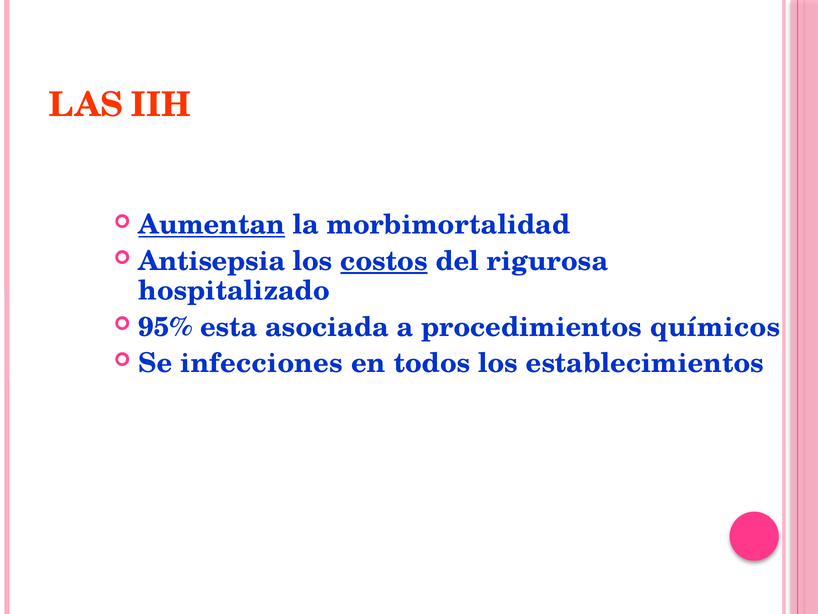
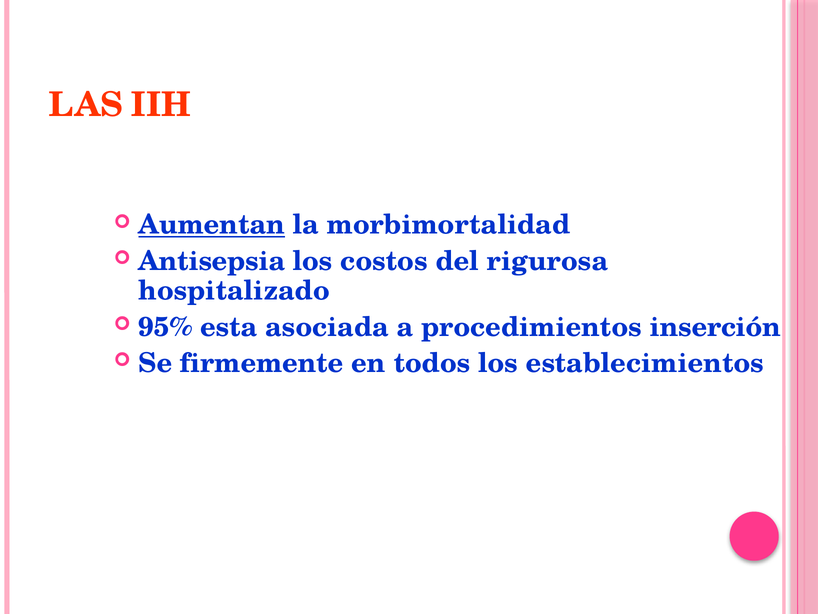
costos underline: present -> none (384, 261)
químicos: químicos -> inserción (715, 327)
infecciones: infecciones -> firmemente (262, 363)
